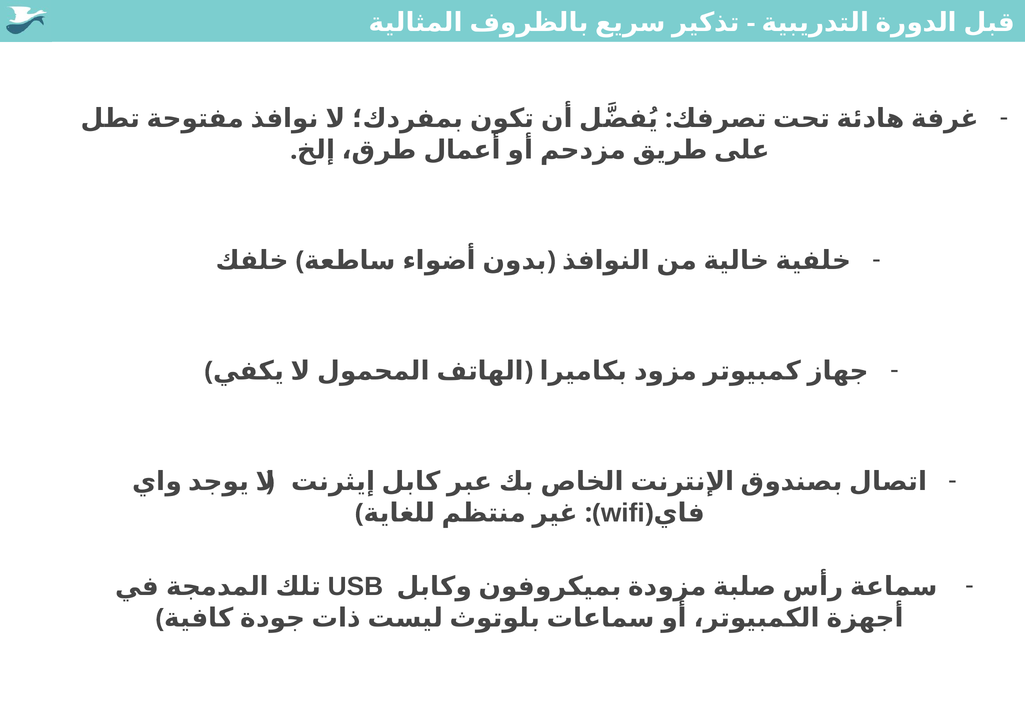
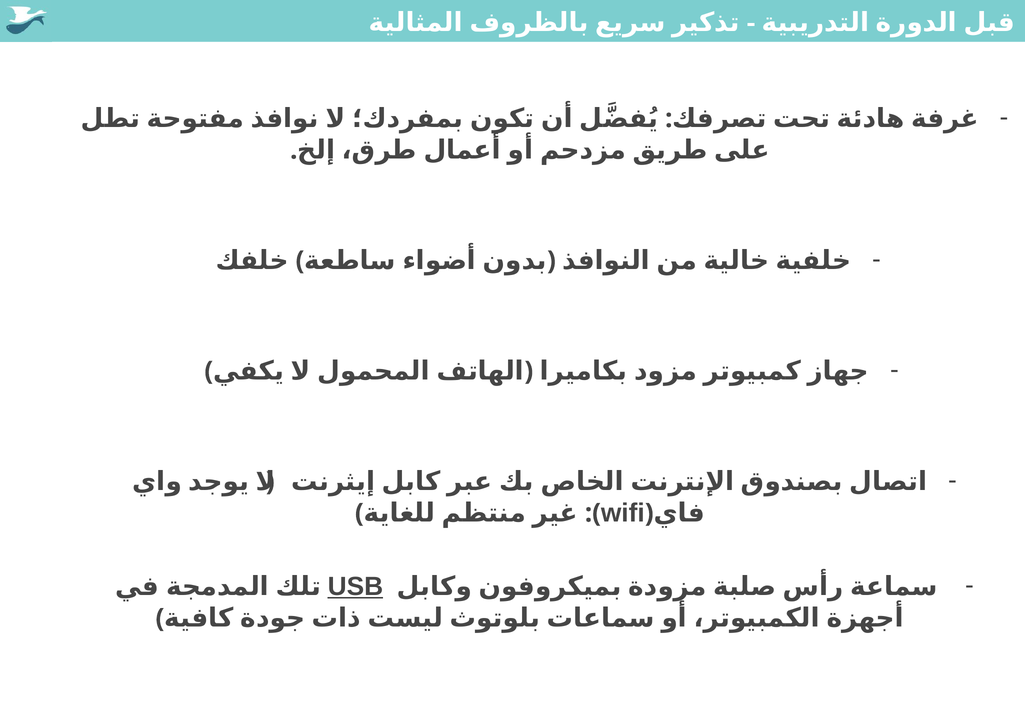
USB underline: none -> present (355, 586)
